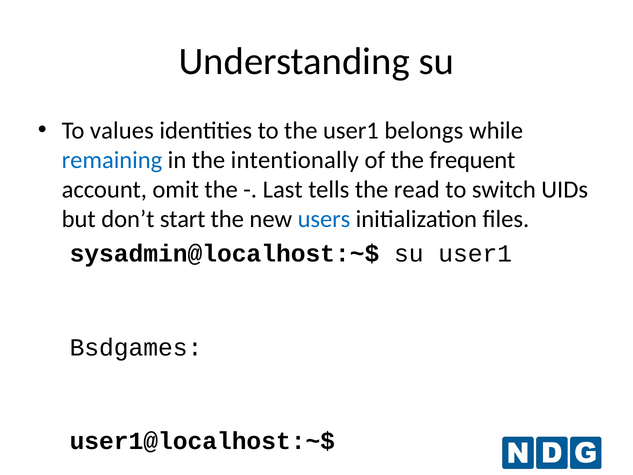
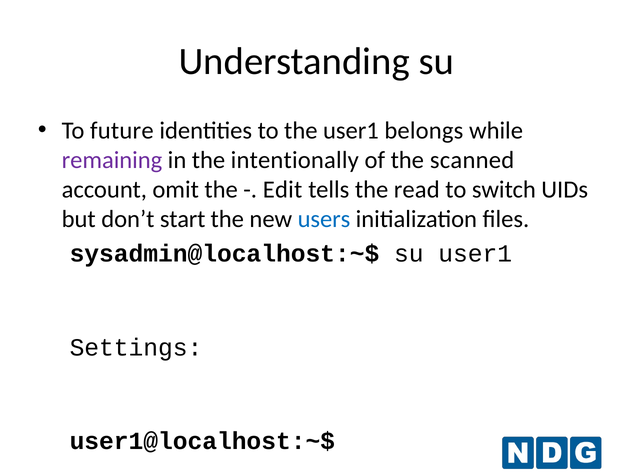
values: values -> future (122, 130)
remaining colour: blue -> purple (112, 160)
frequent: frequent -> scanned (472, 160)
Last: Last -> Edit (283, 190)
Bsdgames: Bsdgames -> Settings (136, 347)
